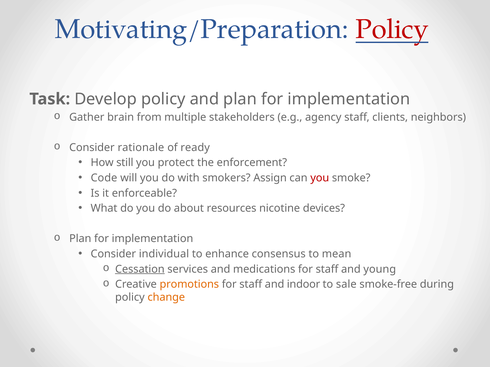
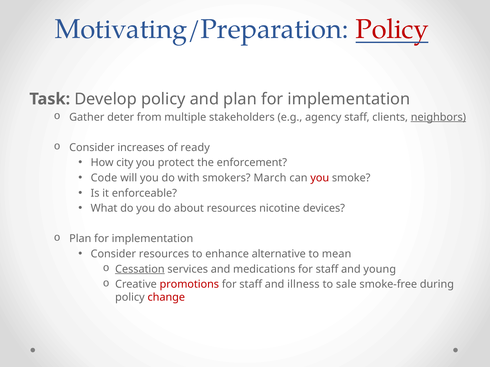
brain: brain -> deter (121, 117)
neighbors underline: none -> present (438, 117)
rationale: rationale -> increases (141, 148)
still: still -> city (125, 163)
Assign: Assign -> March (270, 178)
Consider individual: individual -> resources (164, 254)
consensus: consensus -> alternative (279, 254)
promotions colour: orange -> red (189, 285)
indoor: indoor -> illness (303, 285)
change colour: orange -> red (166, 298)
